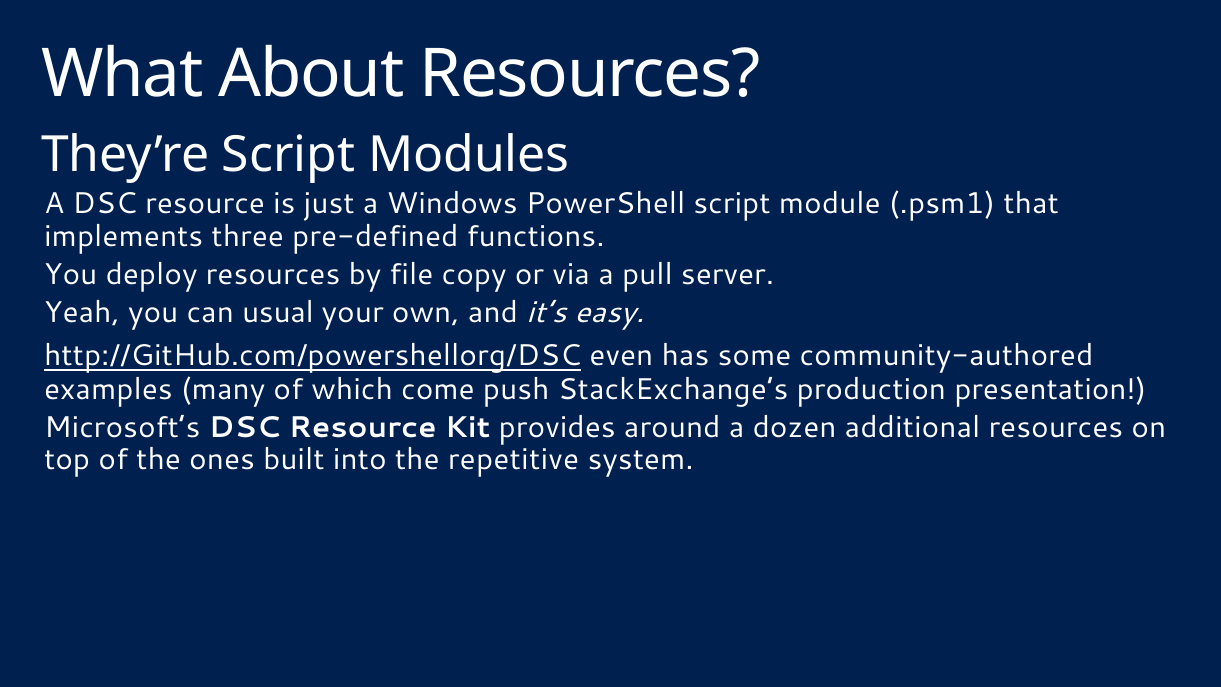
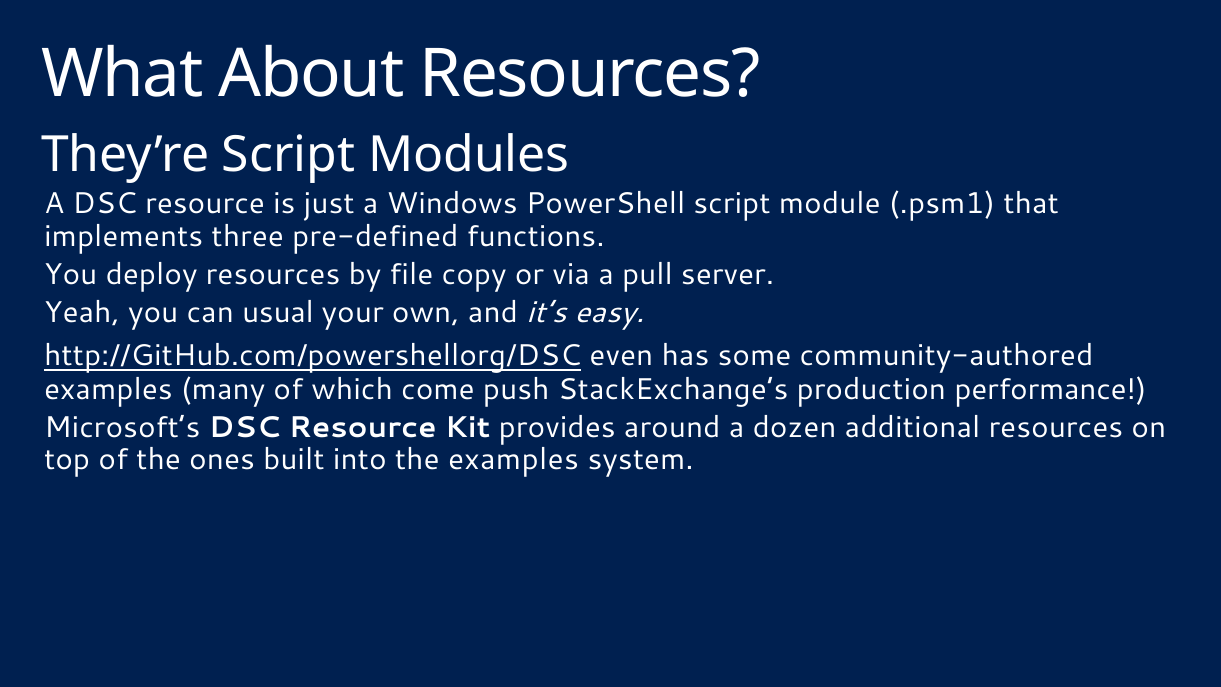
presentation: presentation -> performance (1050, 389)
the repetitive: repetitive -> examples (513, 460)
